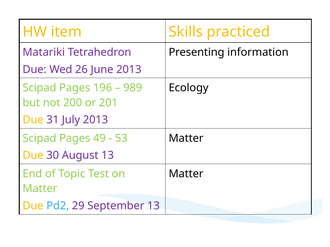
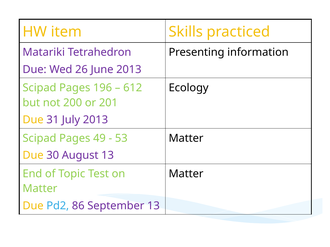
989: 989 -> 612 (133, 88)
29: 29 -> 86 (78, 206)
